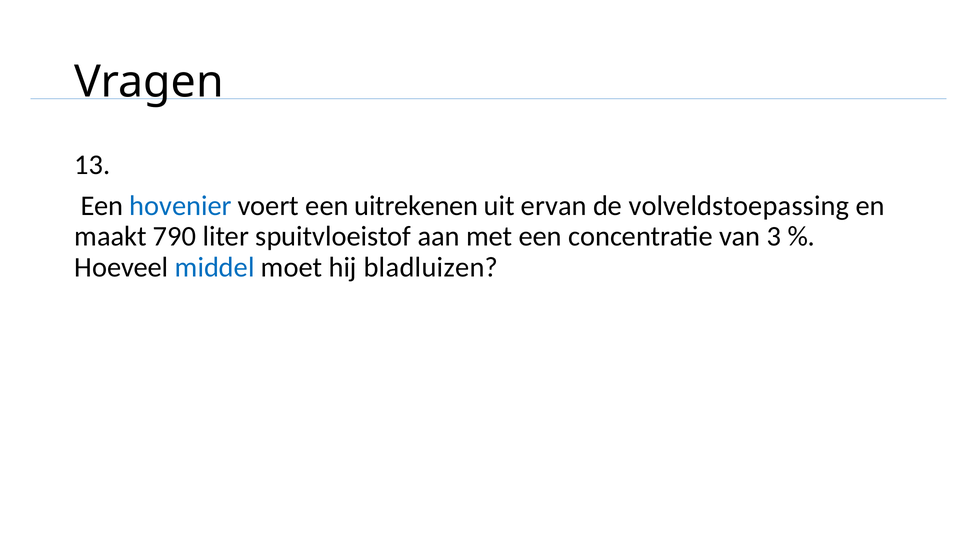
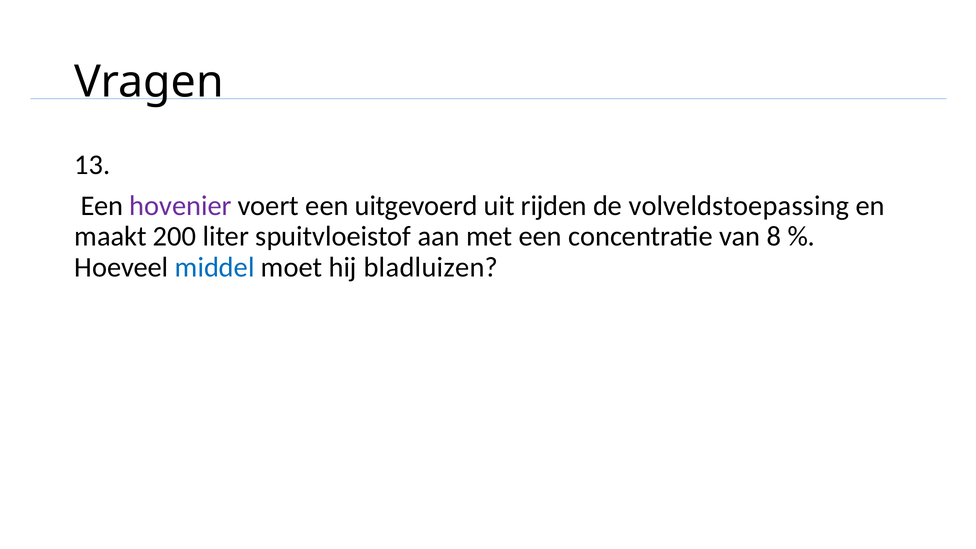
hovenier colour: blue -> purple (181, 206)
uitrekenen: uitrekenen -> uitgevoerd (416, 206)
ervan: ervan -> rijden (554, 206)
790: 790 -> 200 (175, 237)
3: 3 -> 8 (774, 237)
